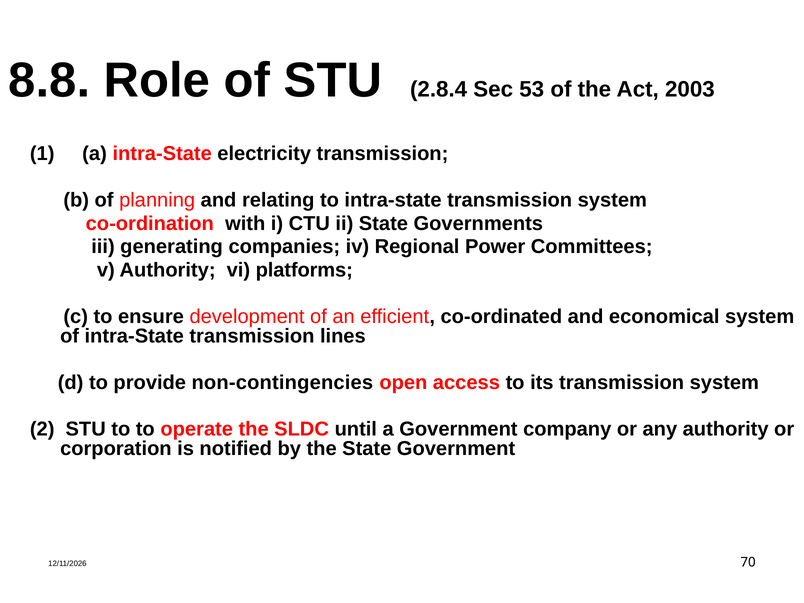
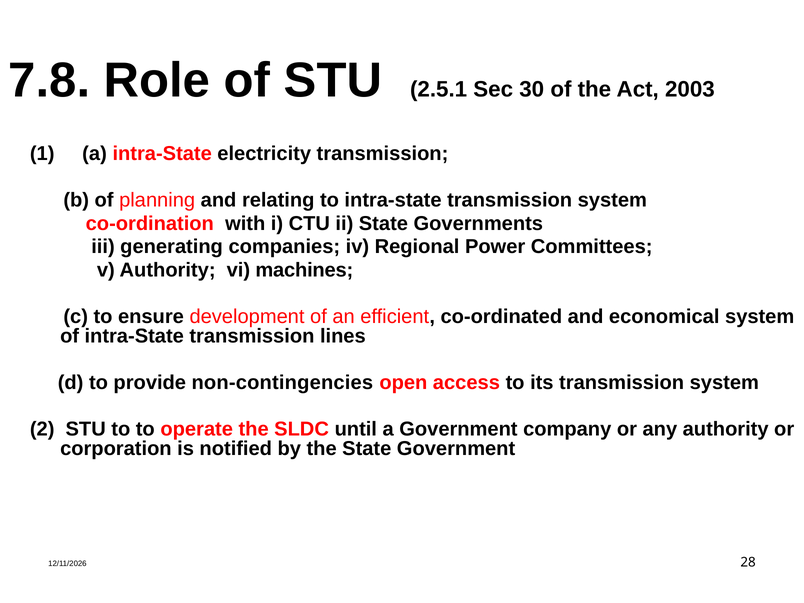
8.8: 8.8 -> 7.8 (49, 80)
2.8.4: 2.8.4 -> 2.5.1 (439, 89)
53: 53 -> 30 (532, 89)
platforms: platforms -> machines (304, 270)
70: 70 -> 28 (748, 562)
